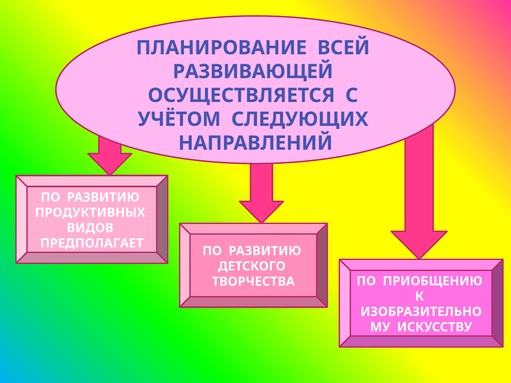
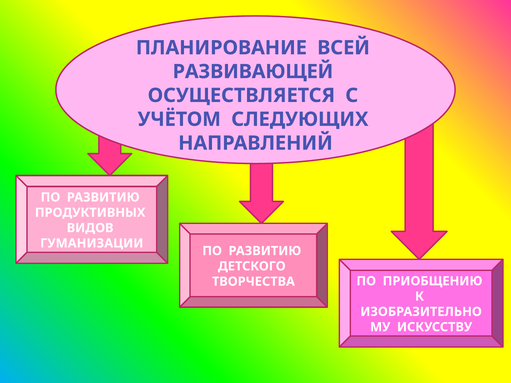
ПРЕДПОЛАГАЕТ: ПРЕДПОЛАГАЕТ -> ГУМАНИЗАЦИИ (92, 243)
